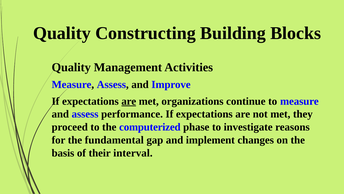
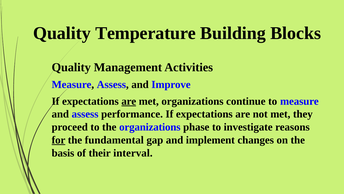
Constructing: Constructing -> Temperature (146, 33)
the computerized: computerized -> organizations (150, 127)
for underline: none -> present (58, 140)
